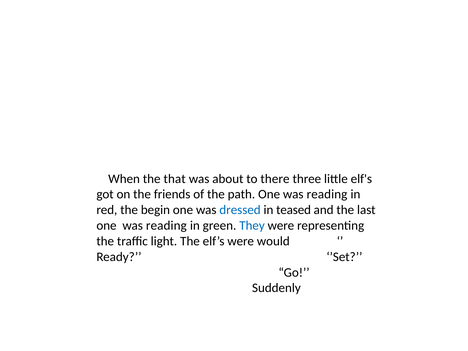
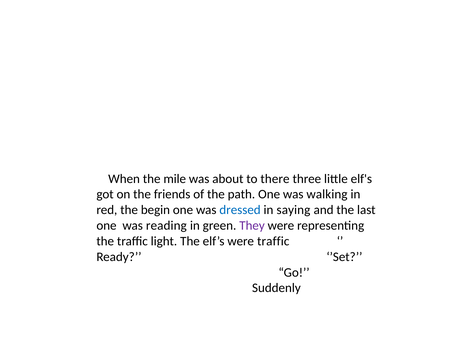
that: that -> mile (175, 179)
path One was reading: reading -> walking (327, 194)
teased: teased -> saying (293, 210)
They colour: blue -> purple (252, 226)
were would: would -> traffic (273, 241)
